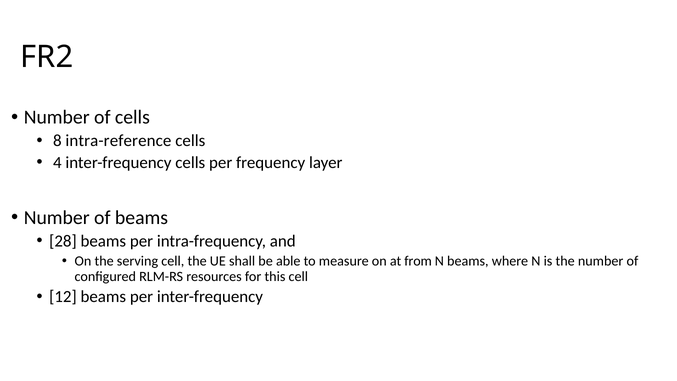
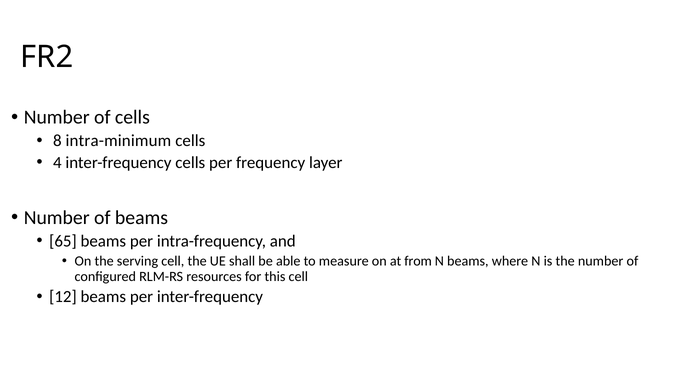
intra-reference: intra-reference -> intra-minimum (118, 141)
28: 28 -> 65 (63, 241)
